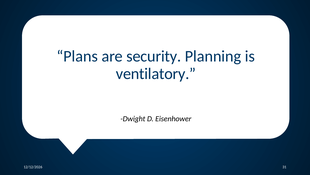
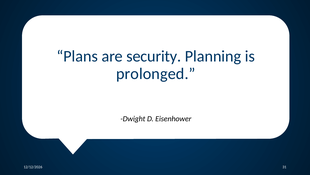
ventilatory: ventilatory -> prolonged (156, 73)
